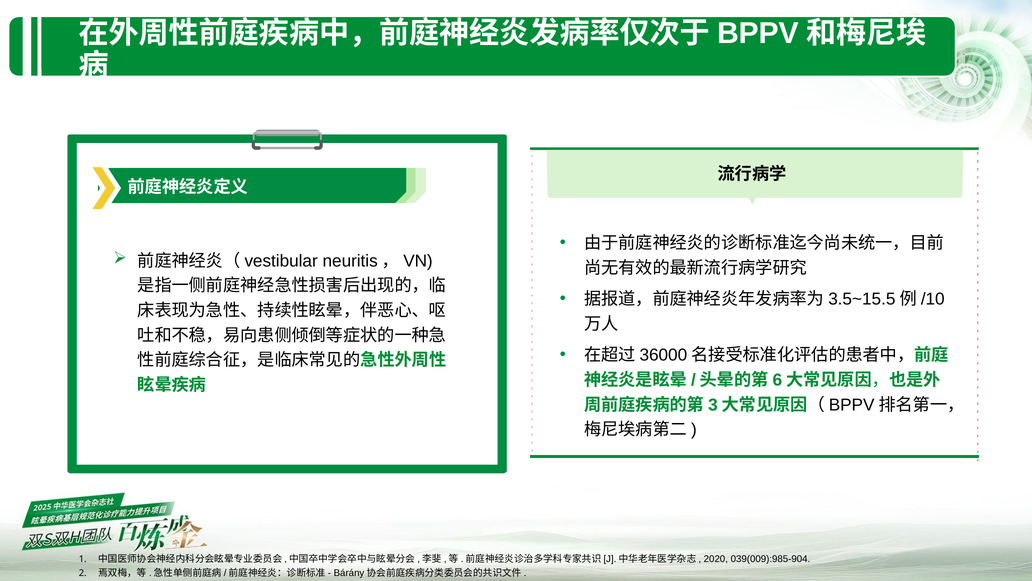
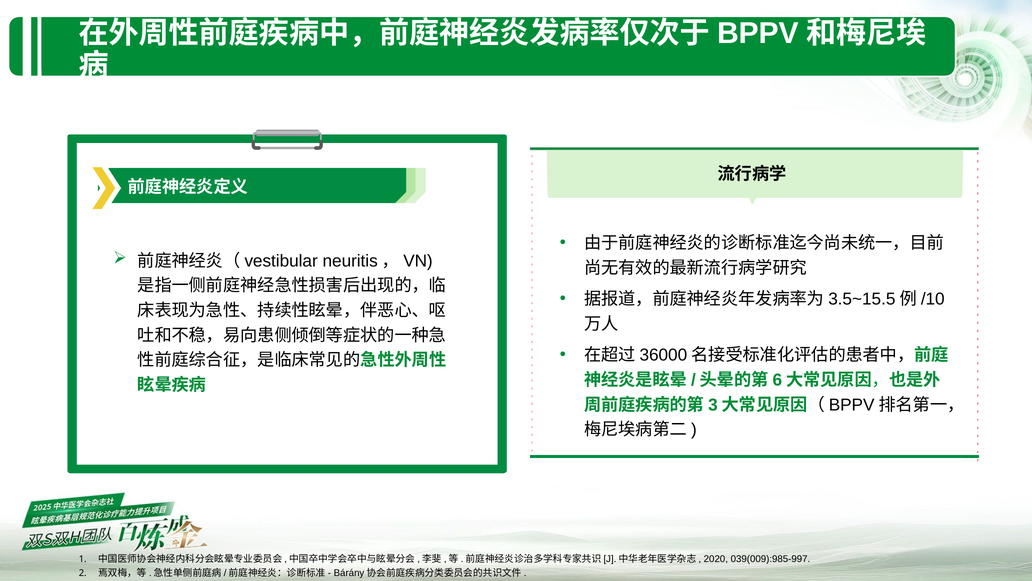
039(009):985-904: 039(009):985-904 -> 039(009):985-997 (770, 559)
